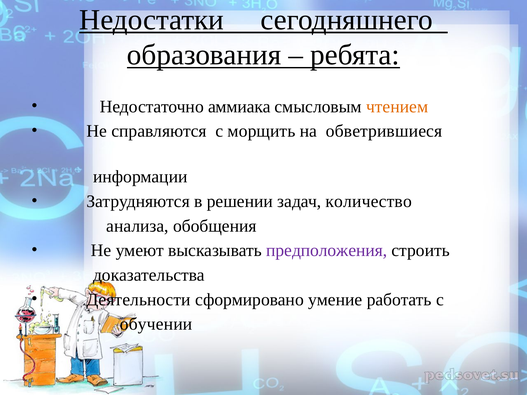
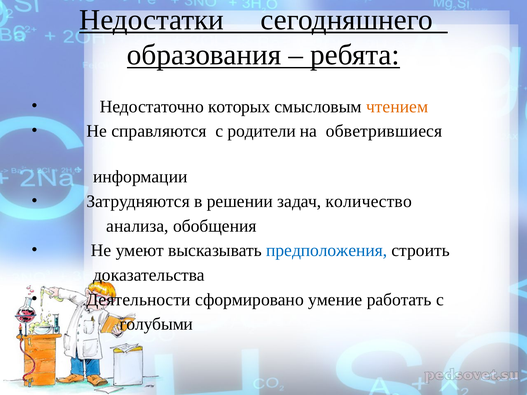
аммиака: аммиака -> которых (239, 107)
морщить: морщить -> родители (262, 131)
предположения colour: purple -> blue (327, 251)
обучении: обучении -> голубыми (156, 324)
